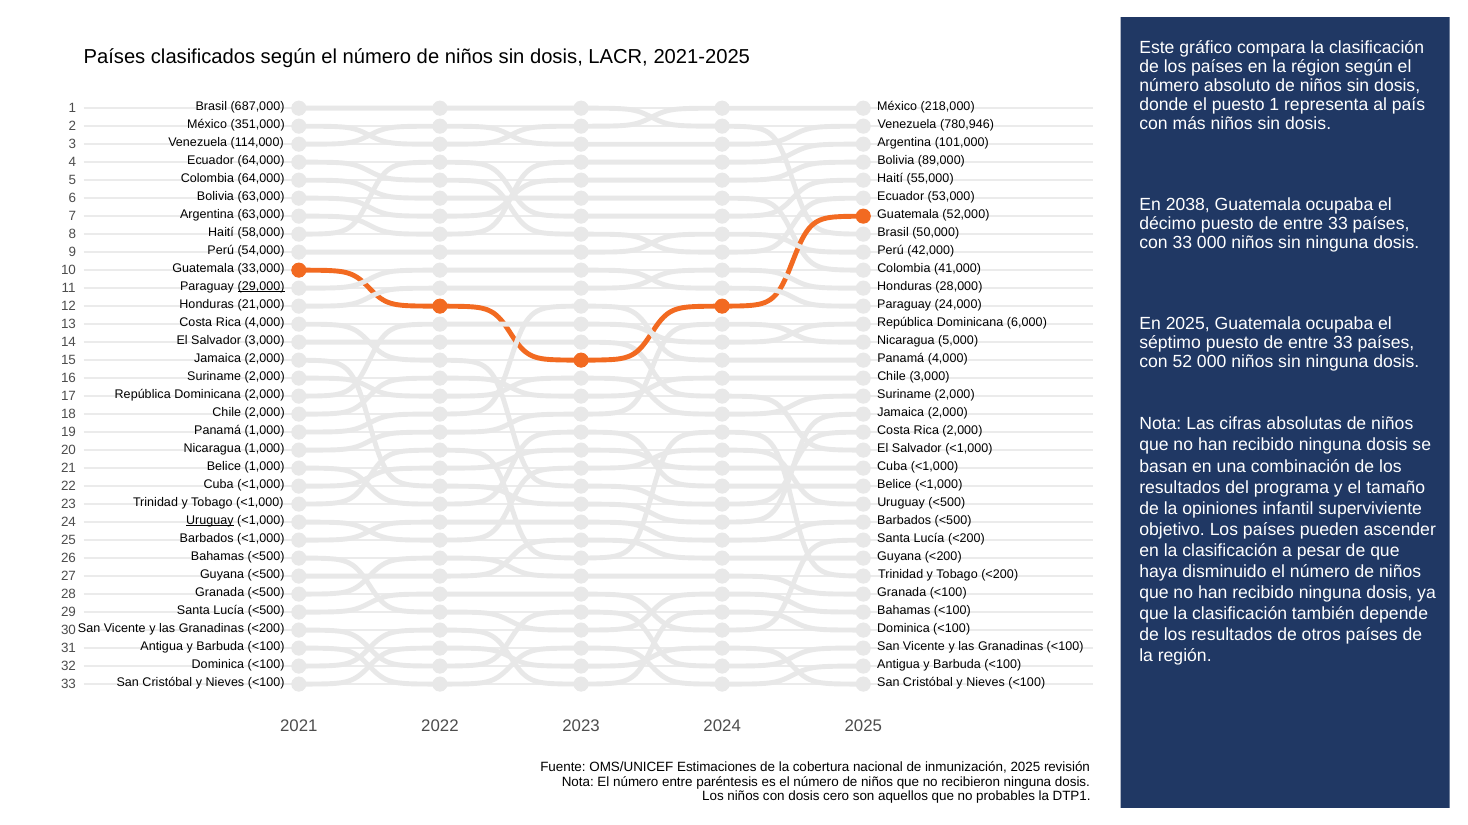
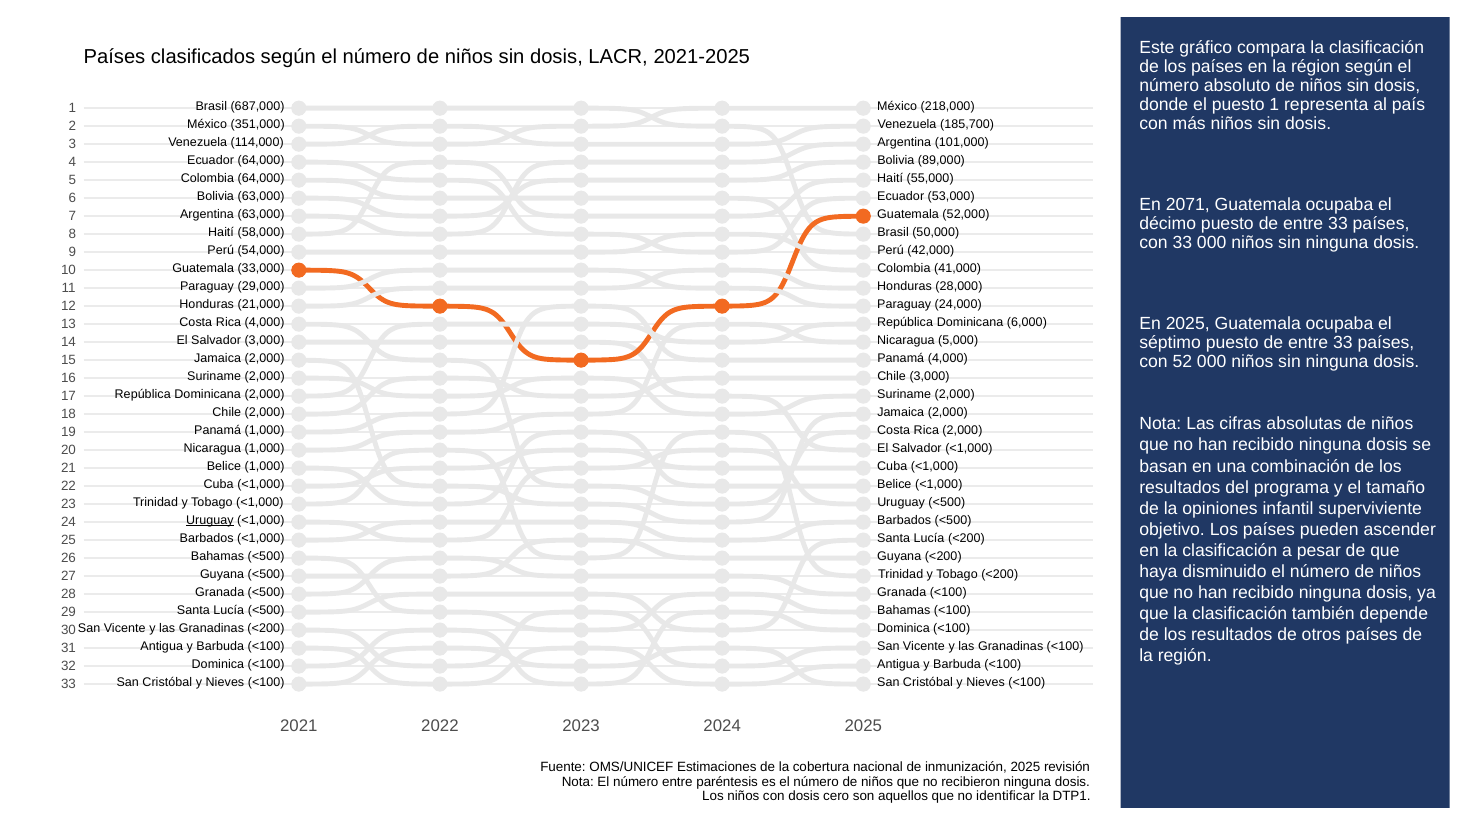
780,946: 780,946 -> 185,700 (967, 125)
2038: 2038 -> 2071 (1188, 205)
29,000 underline: present -> none (261, 287)
probables: probables -> identificar (1006, 797)
